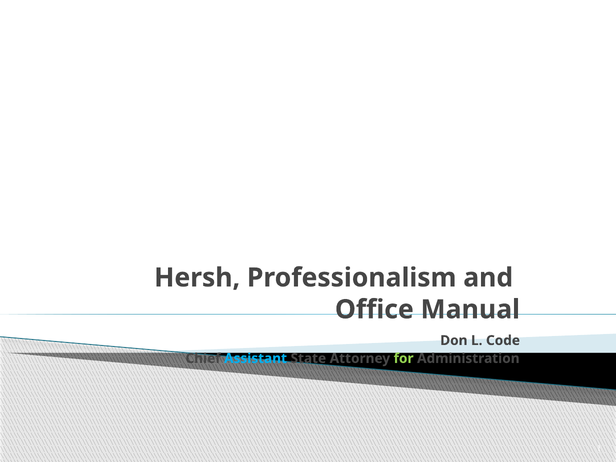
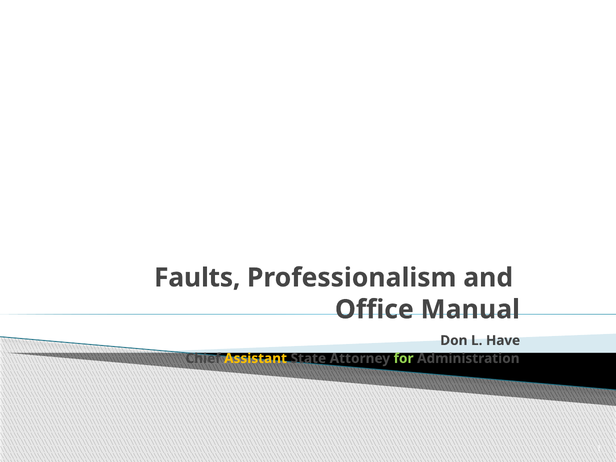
Hersh: Hersh -> Faults (197, 278)
Code: Code -> Have (503, 340)
Assistant colour: light blue -> yellow (256, 358)
